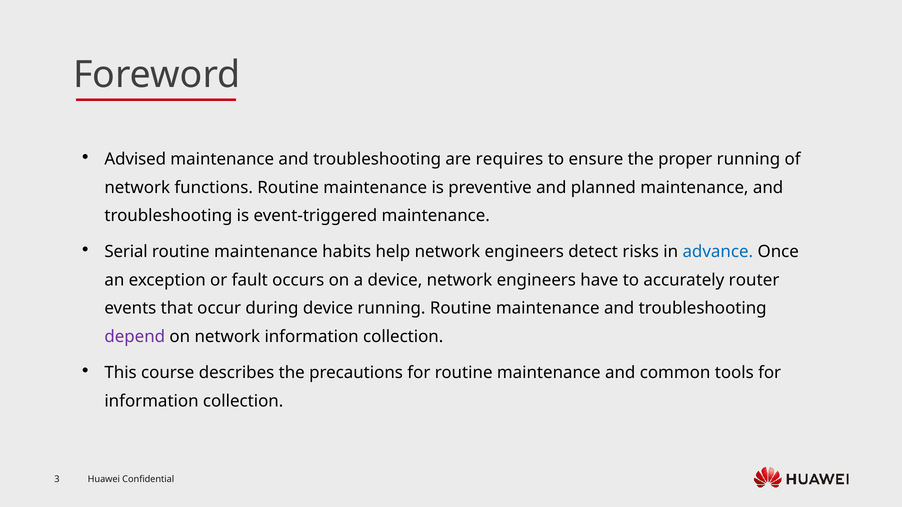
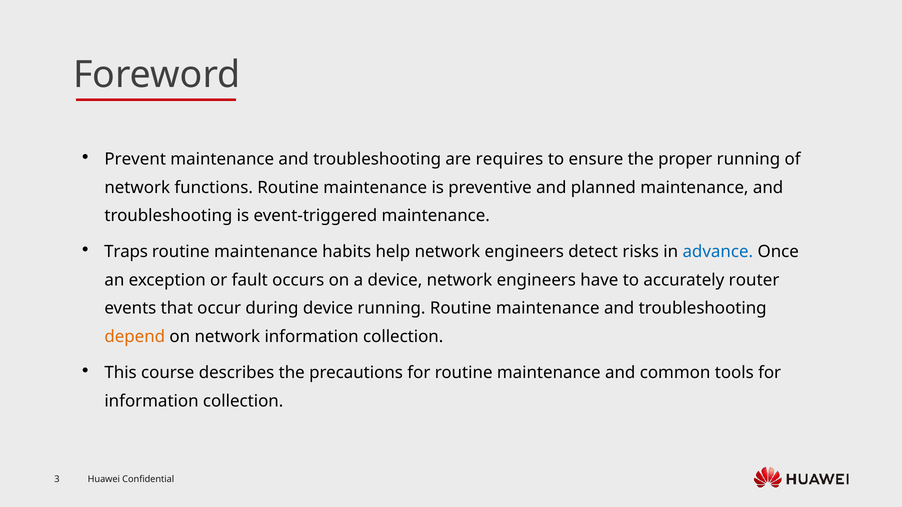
Advised: Advised -> Prevent (135, 159)
Serial: Serial -> Traps (126, 252)
depend colour: purple -> orange (135, 337)
